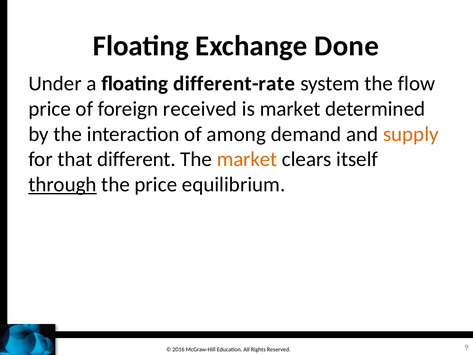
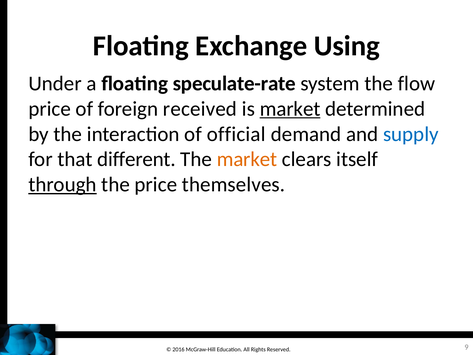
Done: Done -> Using (347, 46)
different-rate: different-rate -> speculate-rate (234, 83)
market underline: none -> present (290, 109)
among: among -> official (236, 134)
supply colour: orange -> blue (411, 134)
equilibrium: equilibrium -> themselves (234, 184)
